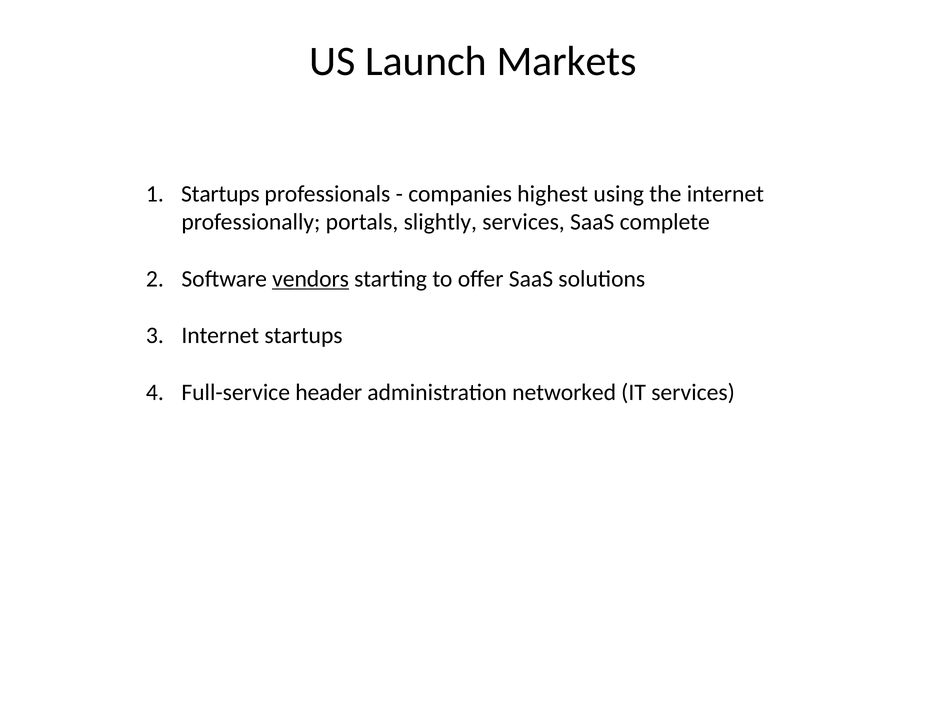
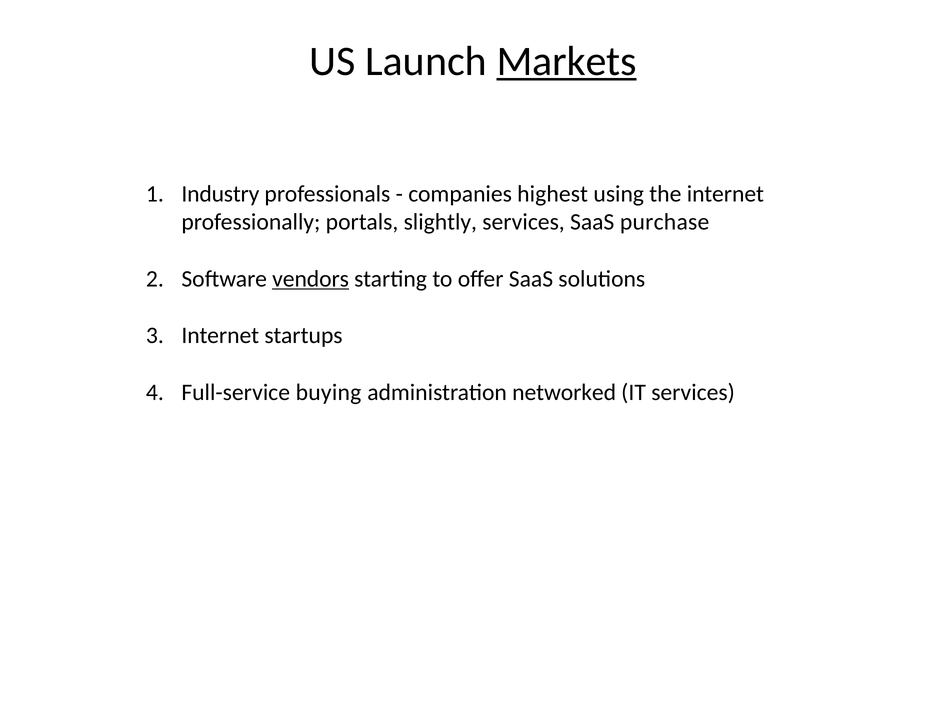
Markets underline: none -> present (567, 61)
Startups: Startups -> Industry (220, 194)
complete: complete -> purchase (665, 222)
header: header -> buying (329, 393)
